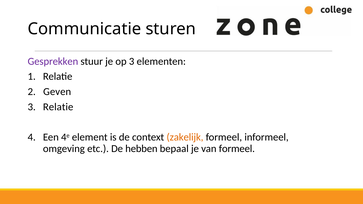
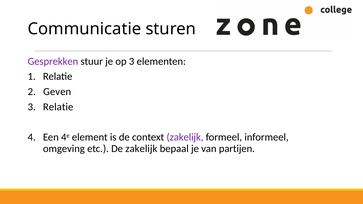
zakelijk colour: orange -> purple (185, 137)
De hebben: hebben -> zakelijk (141, 149)
van formeel: formeel -> partijen (237, 149)
